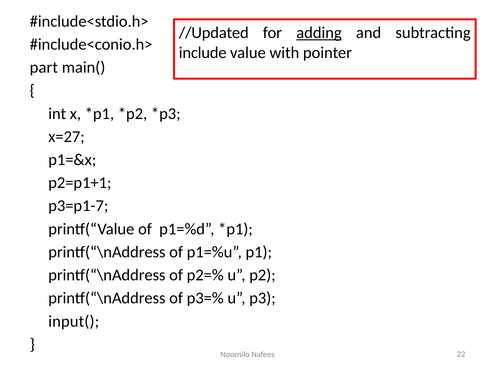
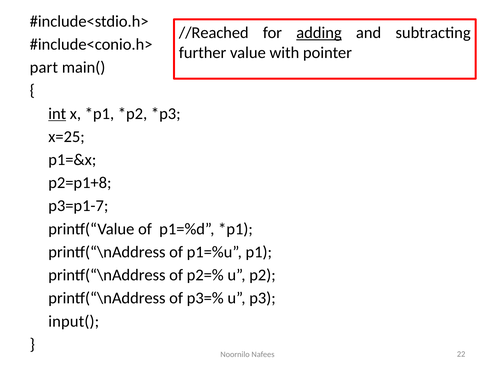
//Updated: //Updated -> //Reached (214, 33)
include: include -> further (203, 53)
int underline: none -> present (57, 114)
x=27: x=27 -> x=25 (66, 137)
p2=p1+1: p2=p1+1 -> p2=p1+8 (80, 183)
